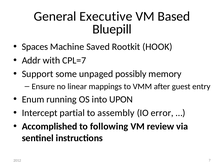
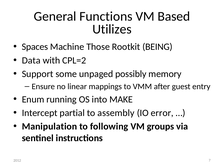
Executive: Executive -> Functions (106, 16)
Bluepill: Bluepill -> Utilizes (112, 29)
Saved: Saved -> Those (98, 47)
HOOK: HOOK -> BEING (157, 47)
Addr: Addr -> Data (31, 60)
CPL=7: CPL=7 -> CPL=2 (74, 60)
UPON: UPON -> MAKE (121, 99)
Accomplished: Accomplished -> Manipulation (49, 126)
review: review -> groups (160, 126)
